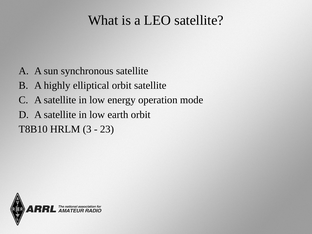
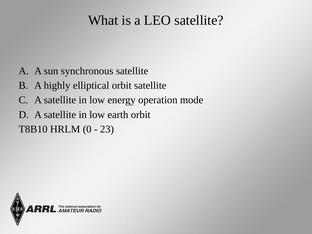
3: 3 -> 0 (87, 129)
